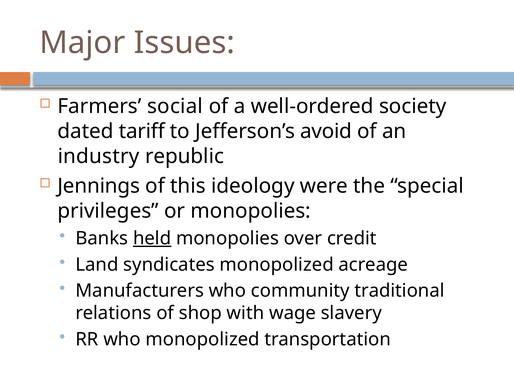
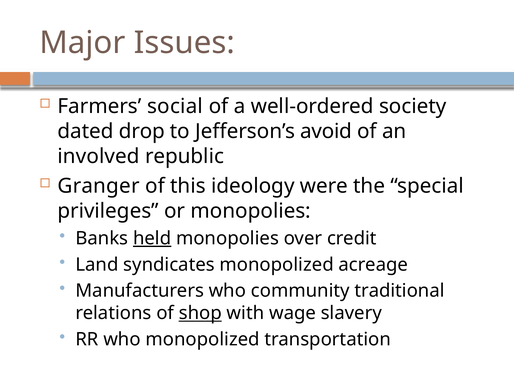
tariff: tariff -> drop (142, 131)
industry: industry -> involved (99, 156)
Jennings: Jennings -> Granger (99, 186)
shop underline: none -> present (200, 313)
